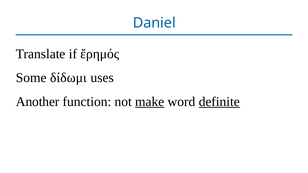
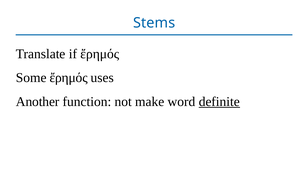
Daniel: Daniel -> Stems (154, 23)
Some δίδωμι: δίδωμι -> ἔρημός (69, 78)
make underline: present -> none (150, 102)
